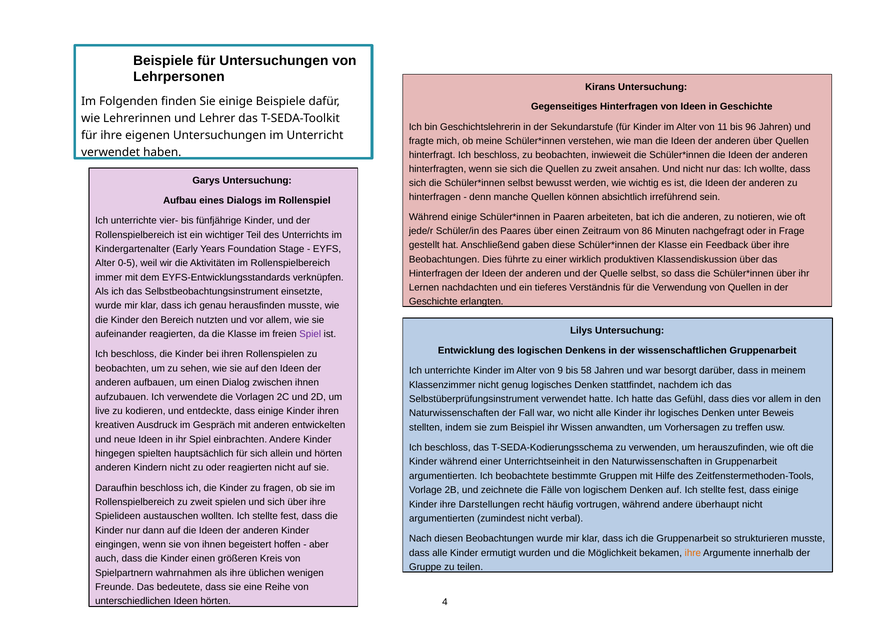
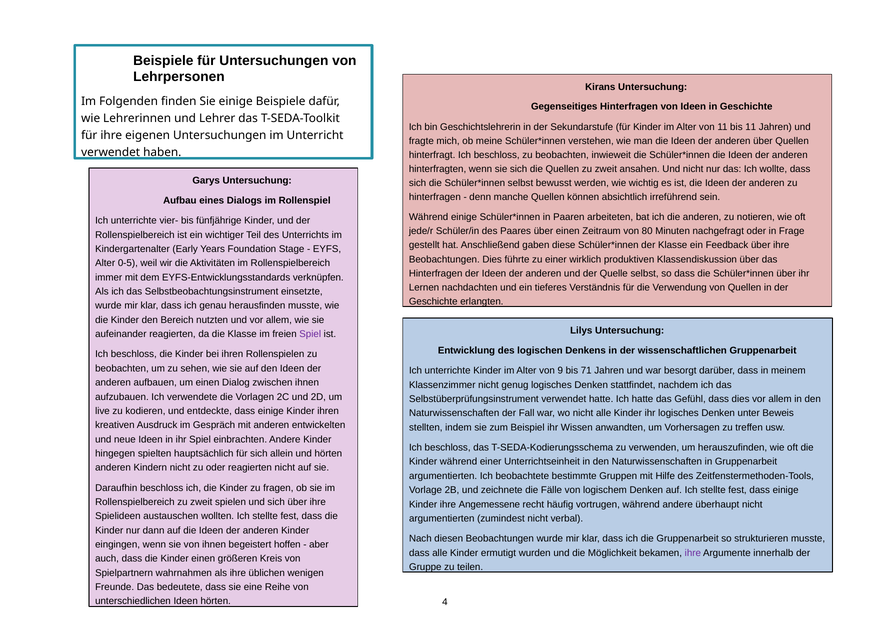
bis 96: 96 -> 11 (751, 127)
86: 86 -> 80 (647, 231)
58: 58 -> 71 (586, 371)
Darstellungen: Darstellungen -> Angemessene (489, 504)
ihre colour: orange -> purple (693, 553)
